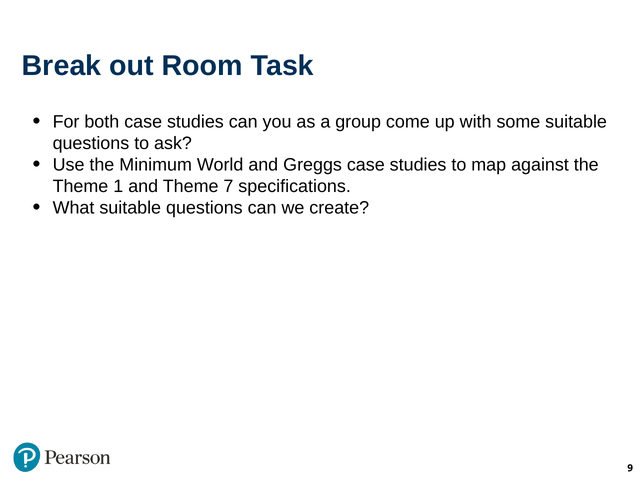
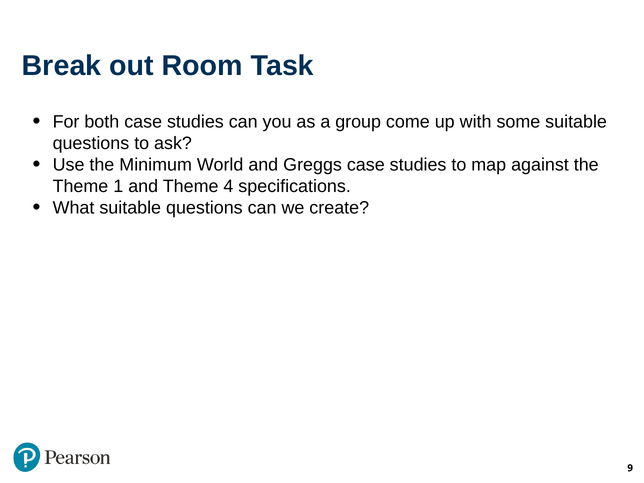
7: 7 -> 4 (228, 186)
